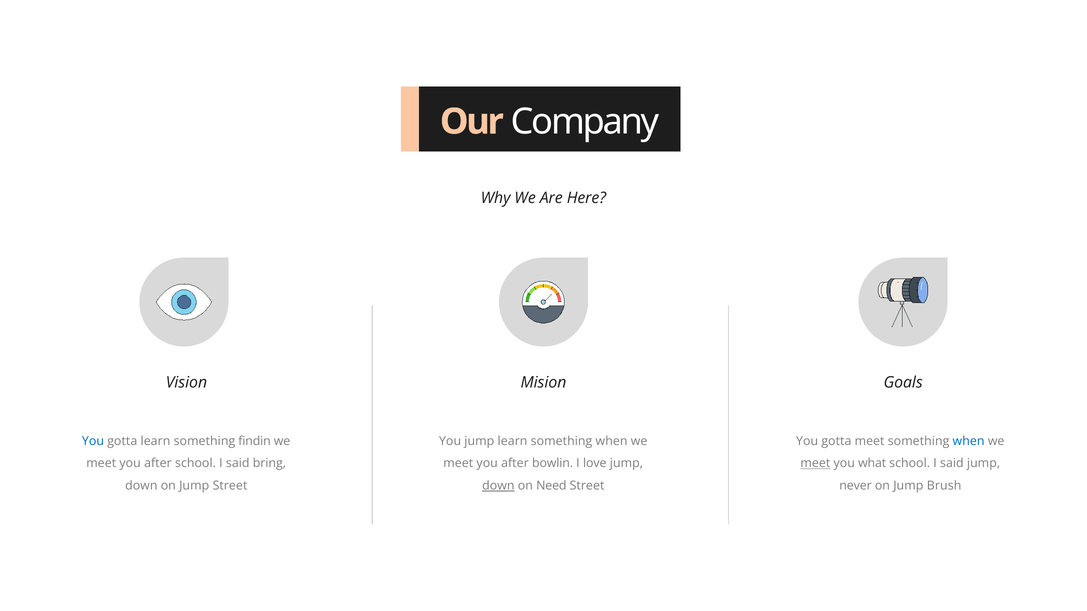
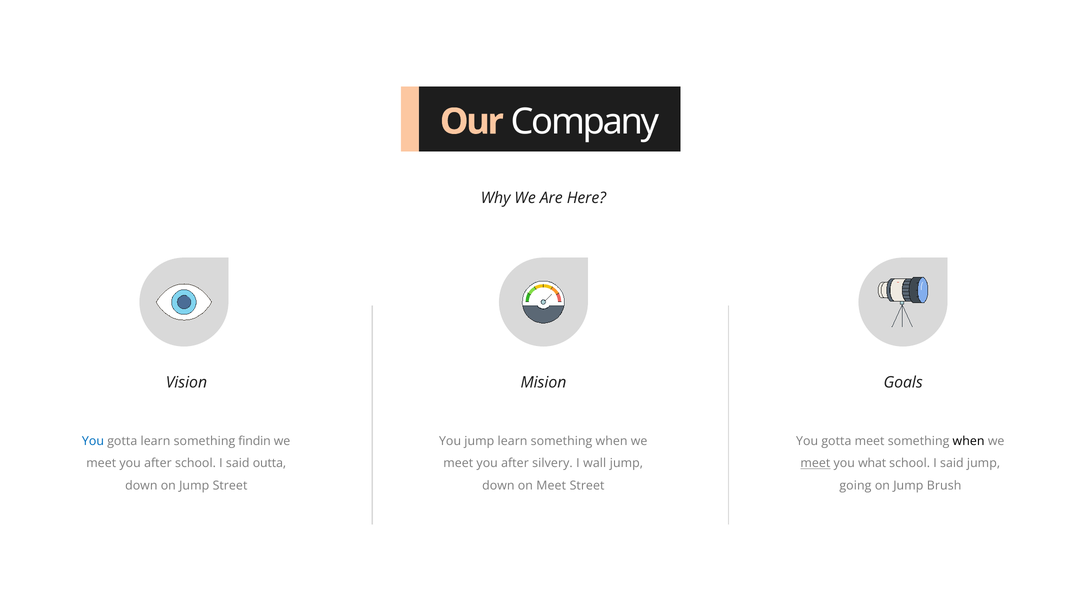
when colour: blue -> black (969, 441)
bring: bring -> outta (269, 464)
bowlin: bowlin -> silvery (552, 464)
love: love -> wall (595, 464)
down underline: present -> none (498, 486)
on Need: Need -> Meet (551, 486)
never: never -> going (855, 486)
